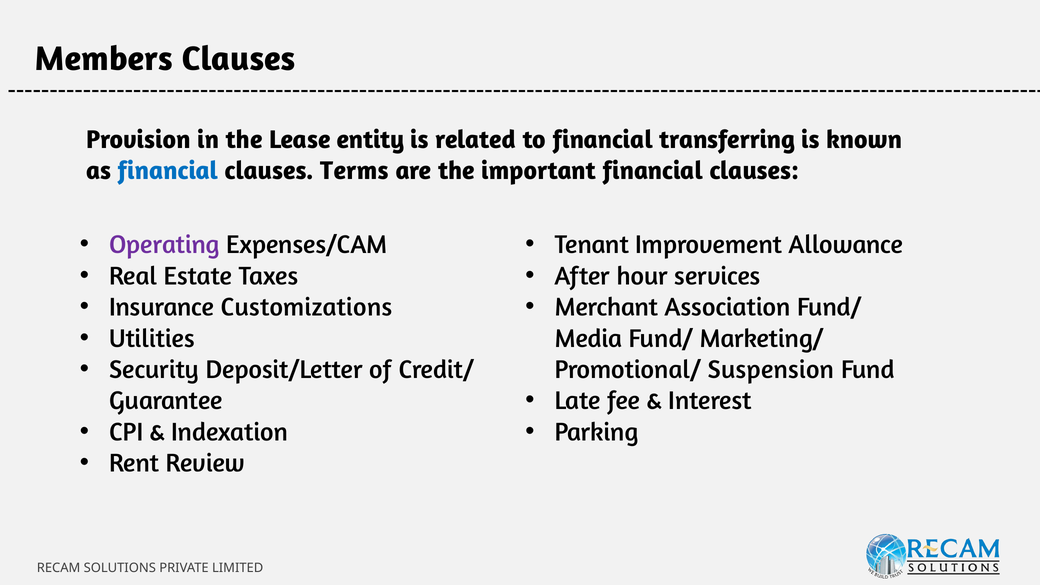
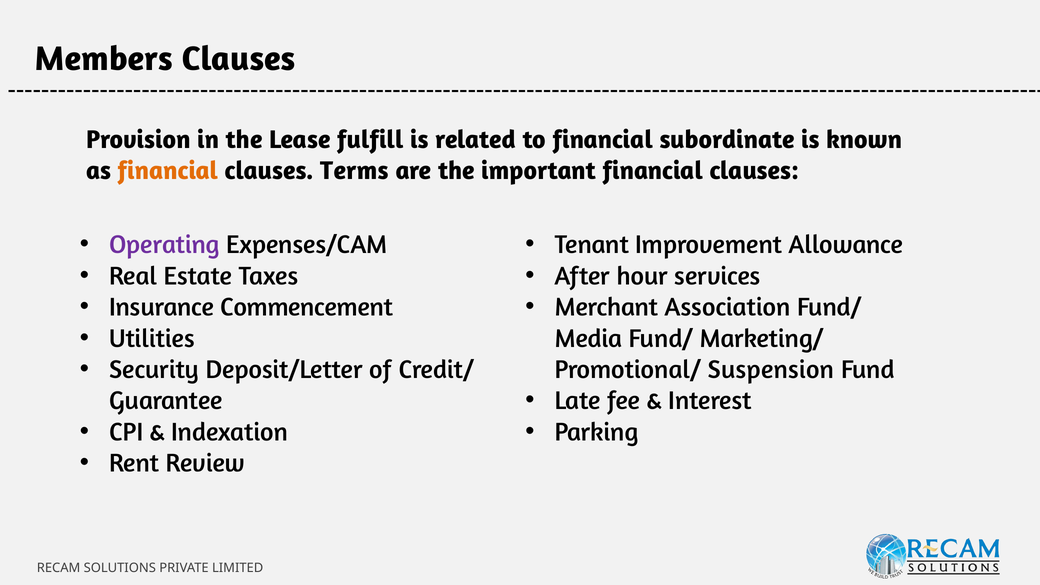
entity: entity -> fulfill (370, 140)
transferring: transferring -> subordinate (727, 140)
financial colour: blue -> orange (168, 171)
Customizations: Customizations -> Commencement (307, 307)
